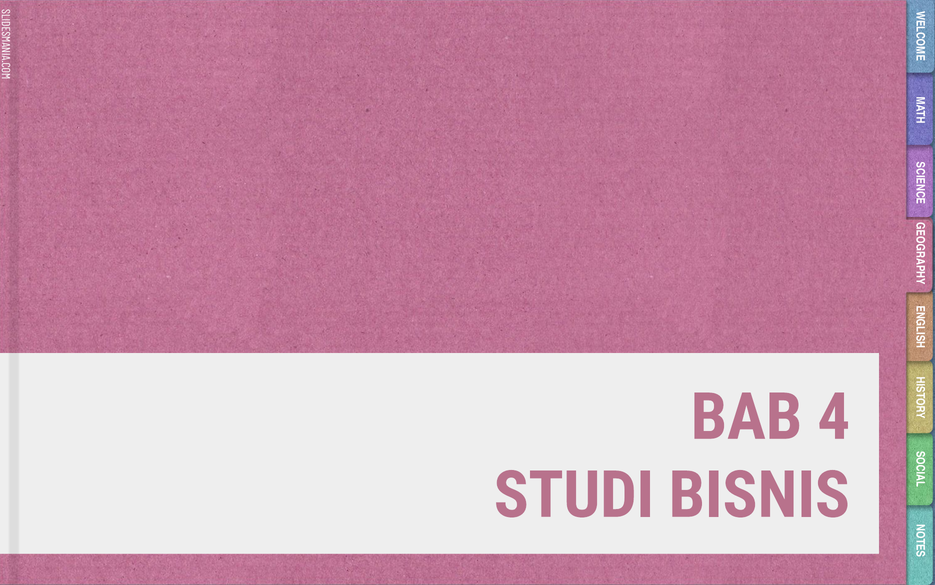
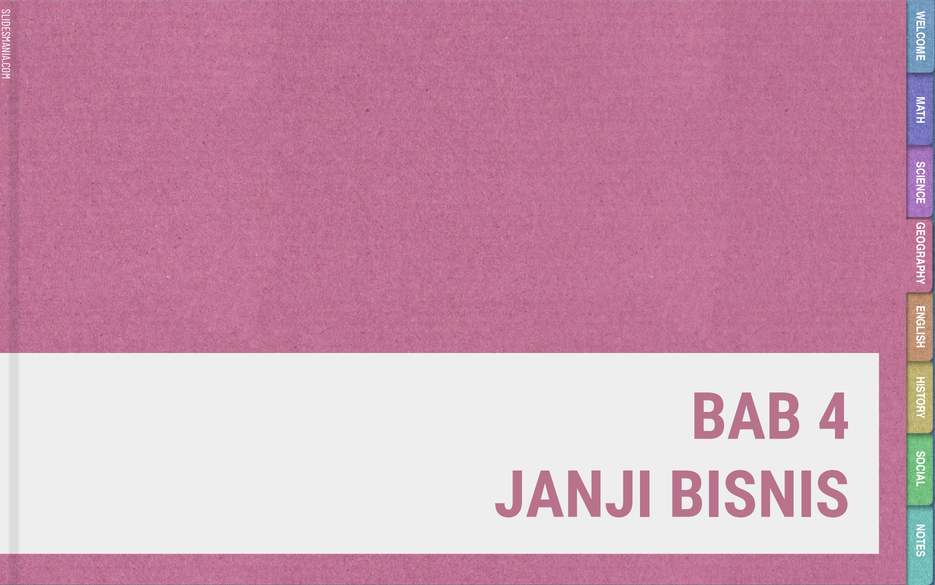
STUDI: STUDI -> JANJI (574, 495)
